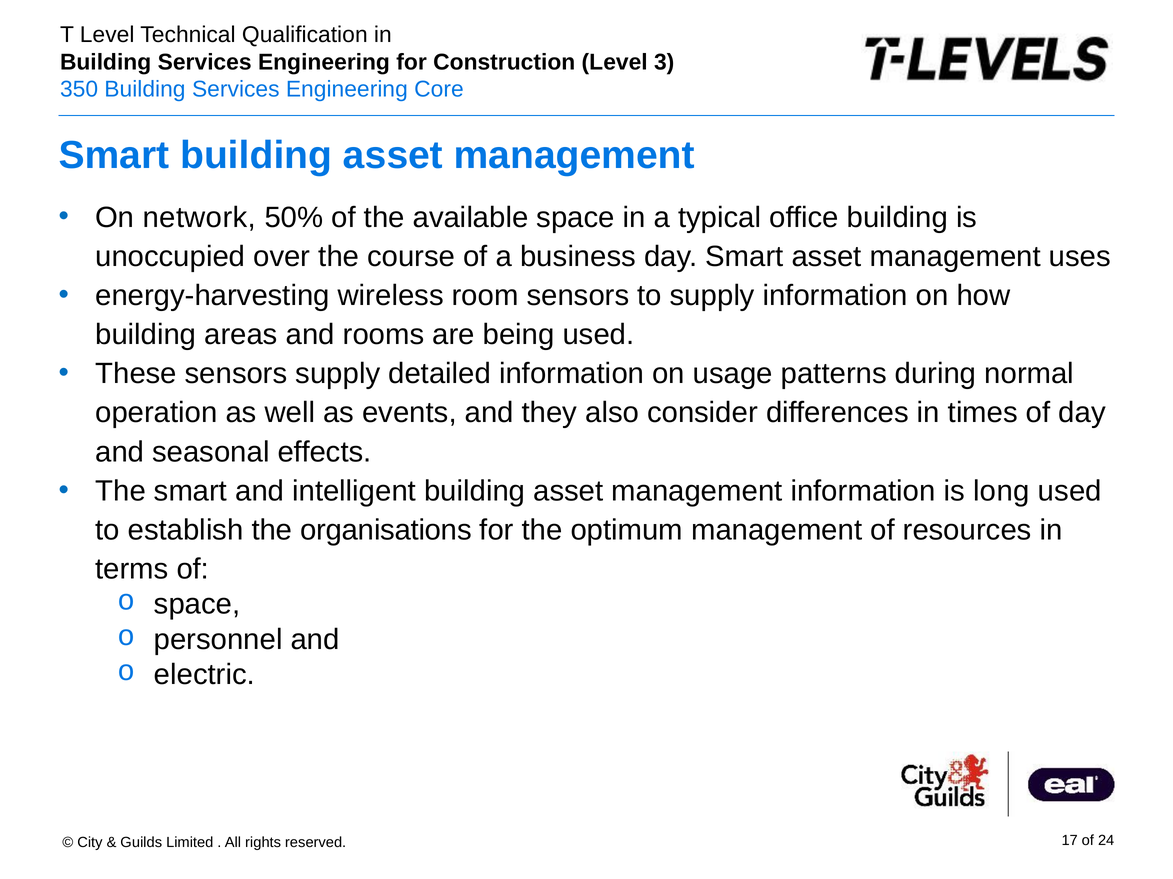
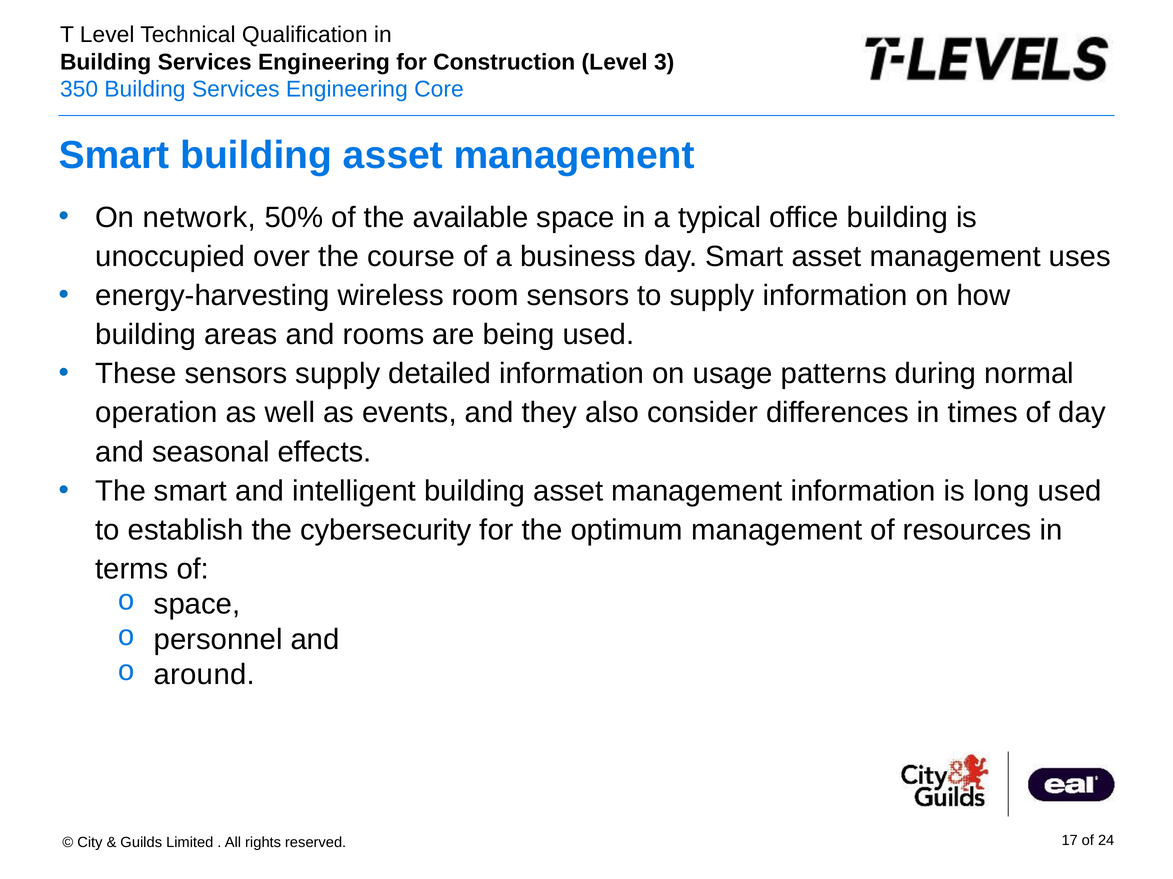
organisations: organisations -> cybersecurity (386, 530)
electric: electric -> around (204, 675)
